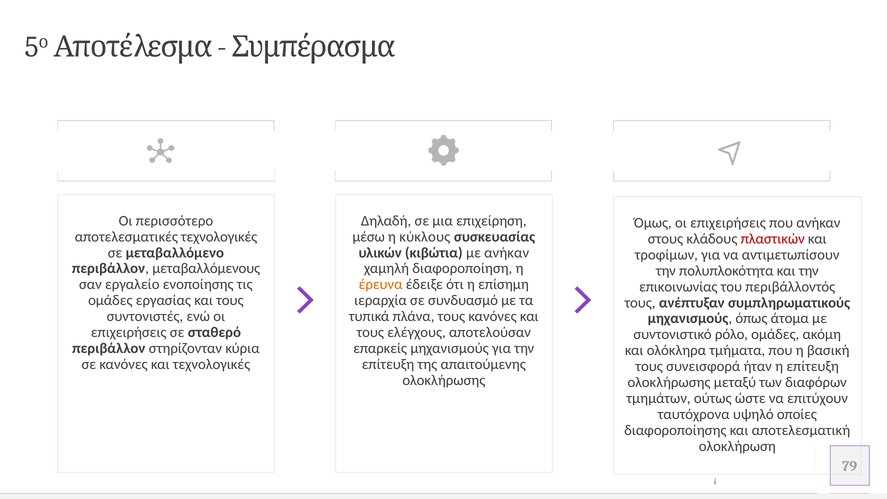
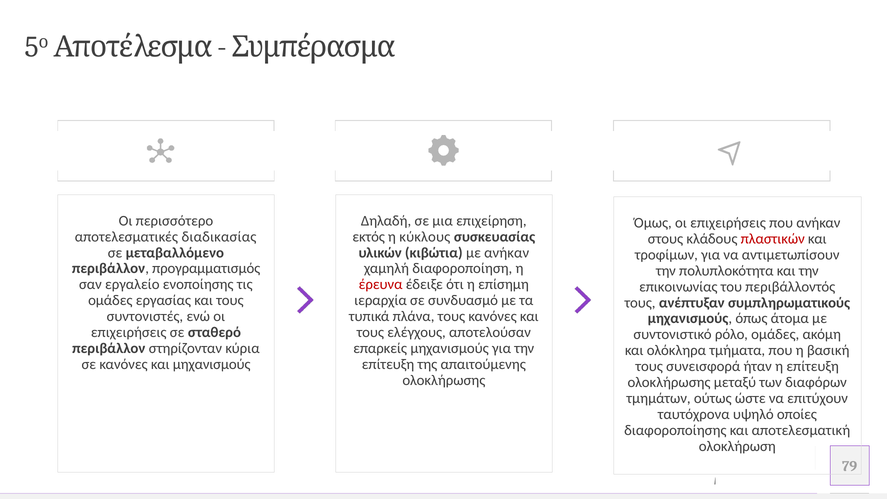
αποτελεσματικές τεχνολογικές: τεχνολογικές -> διαδικασίας (219, 237)
μέσω: μέσω -> εκτός (369, 237)
μεταβαλλόμενους: μεταβαλλόμενους -> προγραμματισμός (206, 269)
έρευνα colour: orange -> red (381, 285)
και τεχνολογικές: τεχνολογικές -> μηχανισμούς (212, 364)
